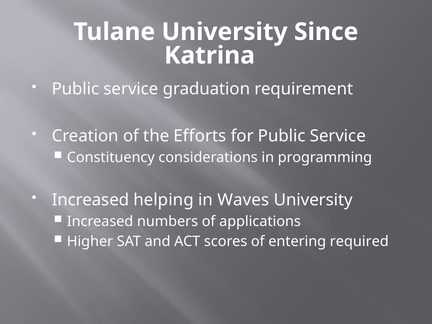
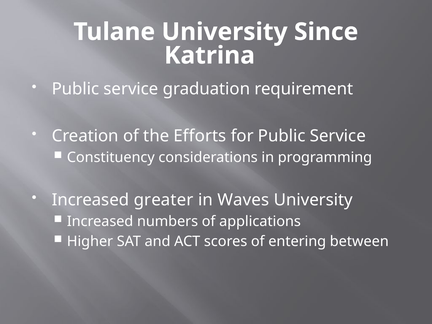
helping: helping -> greater (164, 200)
required: required -> between (359, 242)
